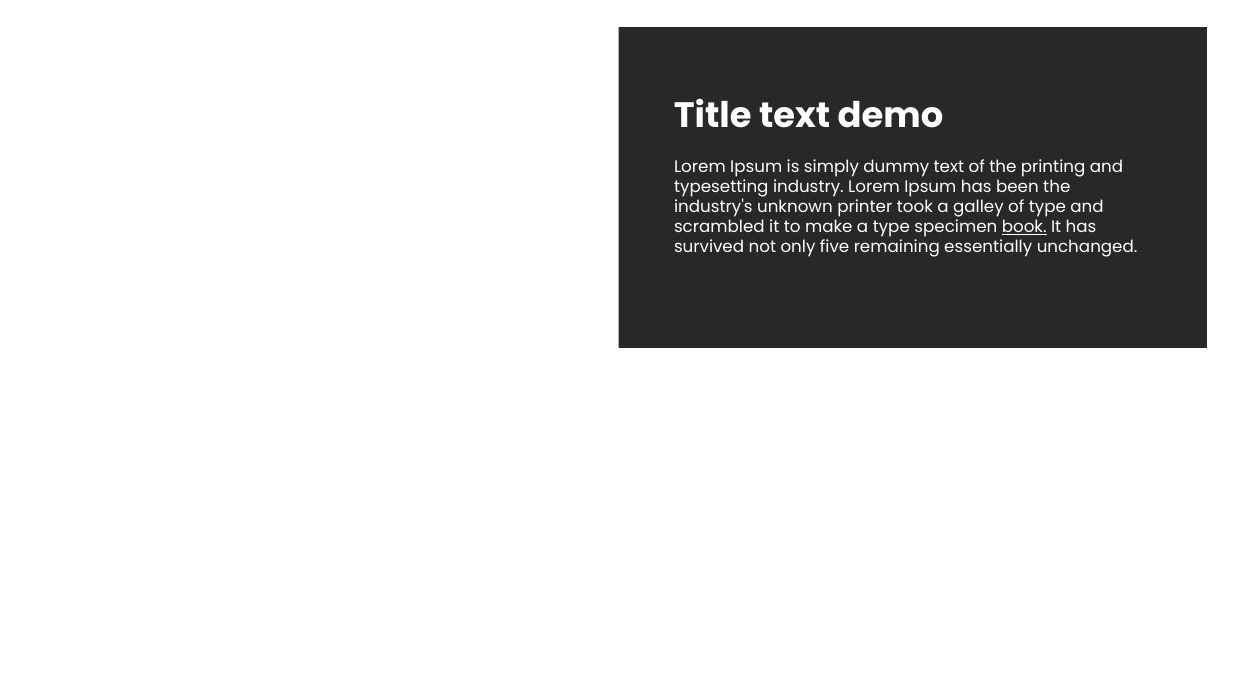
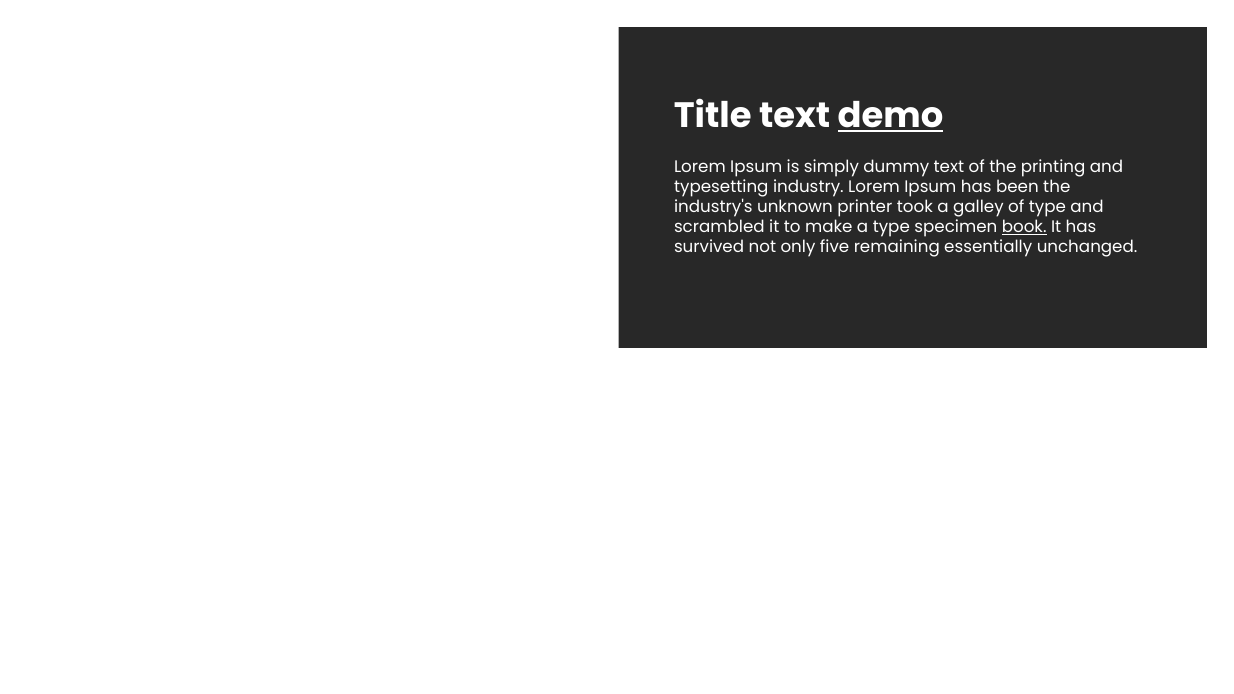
demo underline: none -> present (891, 116)
